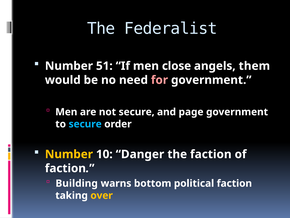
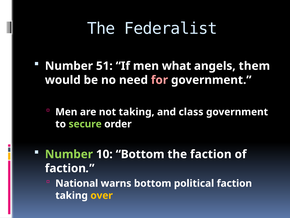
close: close -> what (177, 66)
not secure: secure -> taking (137, 112)
page: page -> class (191, 112)
secure colour: light blue -> light green (85, 124)
Number colour: yellow -> light green (69, 154)
10 Danger: Danger -> Bottom (140, 154)
Building: Building -> National (77, 183)
